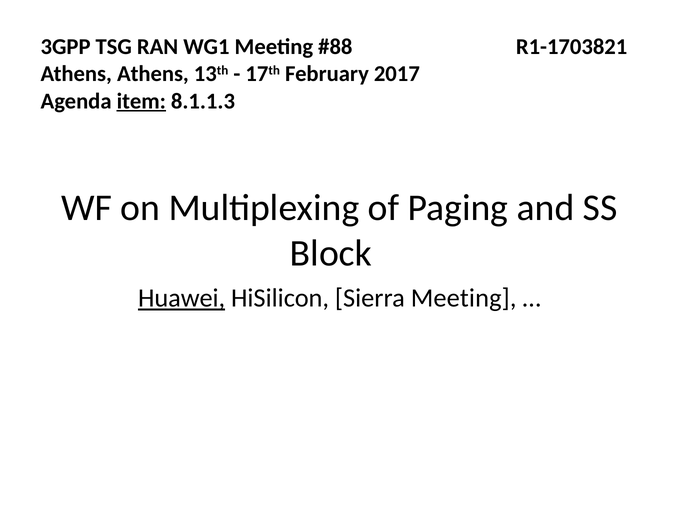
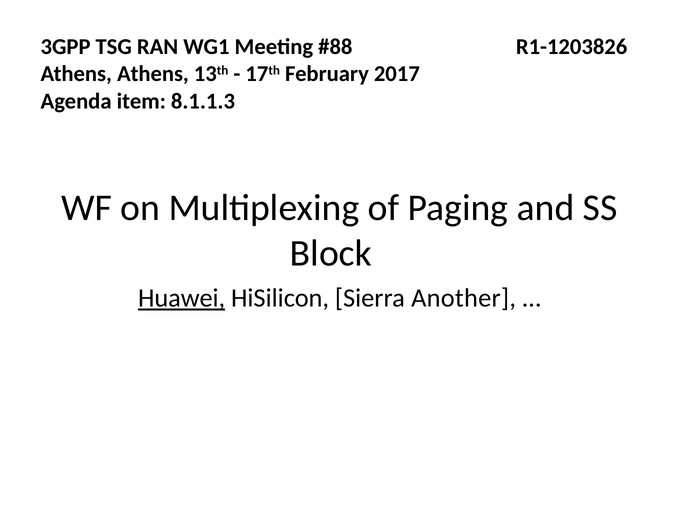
R1-1703821: R1-1703821 -> R1-1203826 (572, 47)
item underline: present -> none (141, 101)
Sierra Meeting: Meeting -> Another (464, 298)
